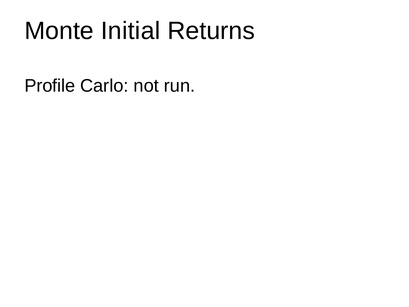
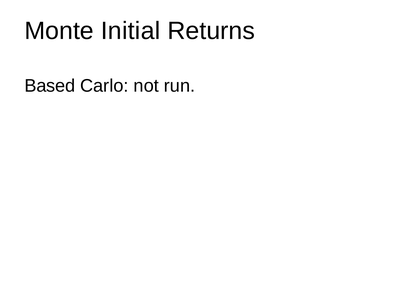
Profile: Profile -> Based (50, 86)
